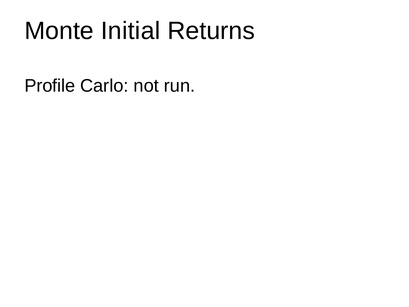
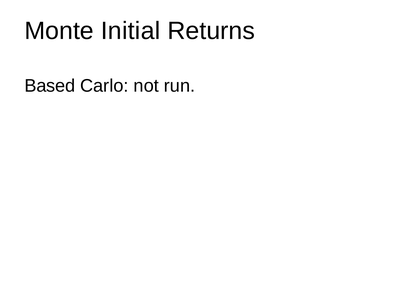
Profile: Profile -> Based (50, 86)
